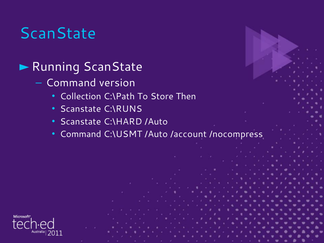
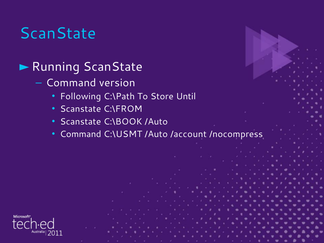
Collection: Collection -> Following (80, 96)
Then: Then -> Until (186, 96)
C:\RUNS: C:\RUNS -> C:\FROM (123, 109)
C:\HARD: C:\HARD -> C:\BOOK (123, 122)
